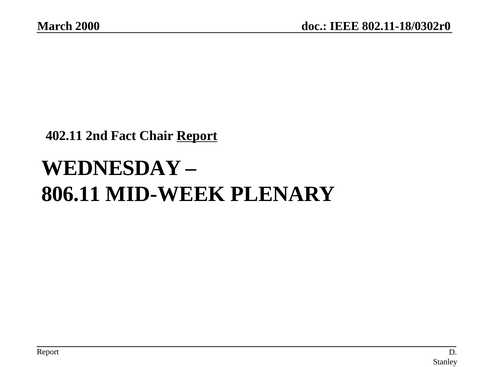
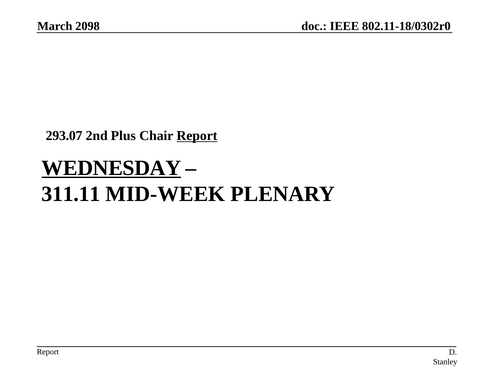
2000: 2000 -> 2098 (88, 26)
402.11: 402.11 -> 293.07 (64, 136)
Fact: Fact -> Plus (123, 136)
WEDNESDAY underline: none -> present (111, 168)
806.11: 806.11 -> 311.11 (71, 194)
